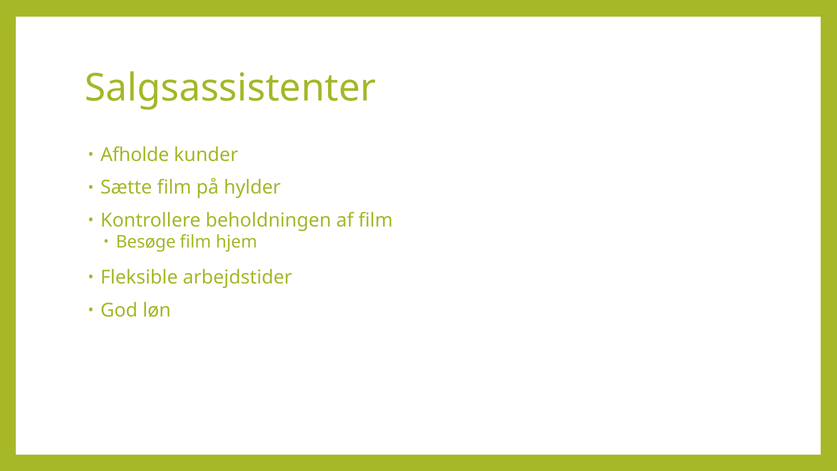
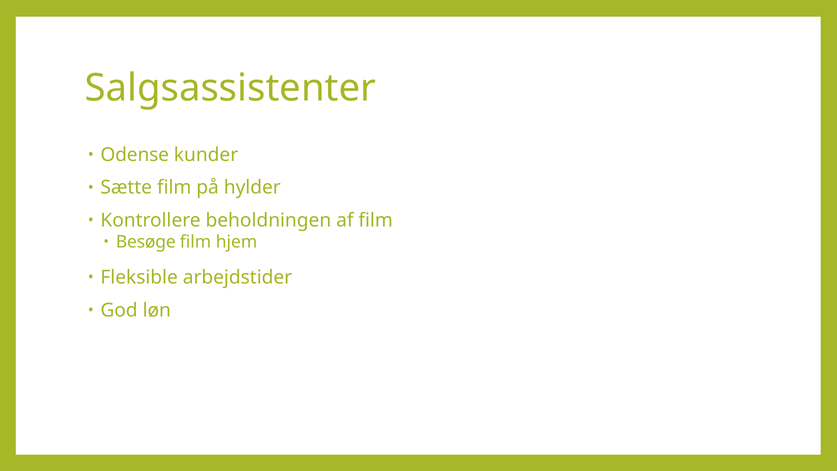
Afholde: Afholde -> Odense (135, 155)
